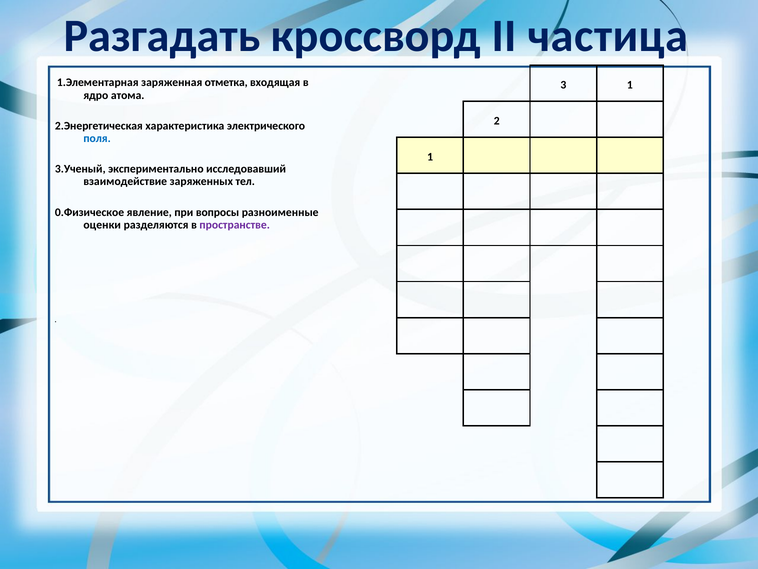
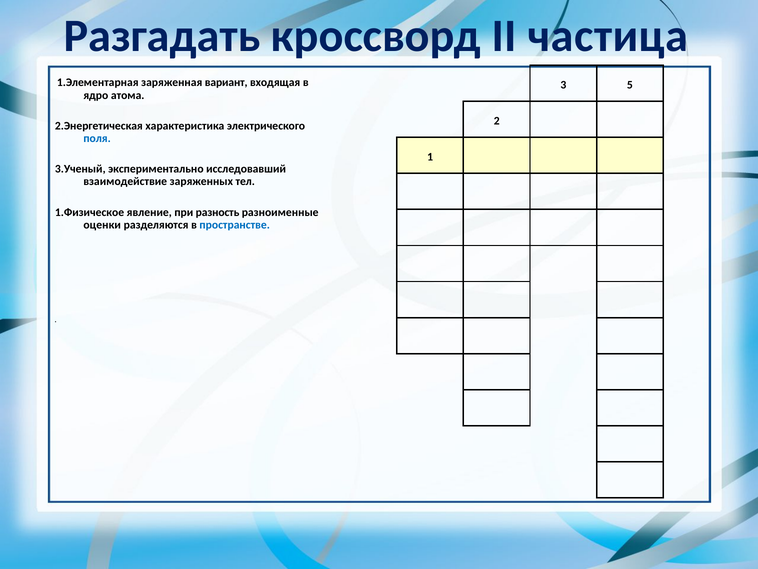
отметка: отметка -> вариант (226, 83)
3 1: 1 -> 5 (630, 85)
0.Физическое: 0.Физическое -> 1.Физическое (90, 212)
вопросы: вопросы -> разность (218, 212)
пространстве colour: purple -> blue (235, 225)
